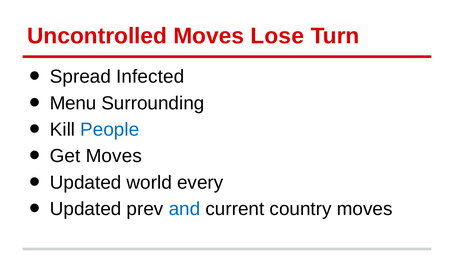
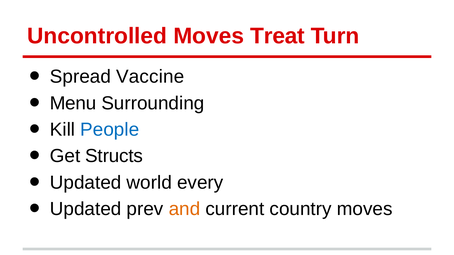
Lose: Lose -> Treat (277, 36)
Infected: Infected -> Vaccine (150, 77)
Get Moves: Moves -> Structs (114, 156)
and colour: blue -> orange (184, 209)
